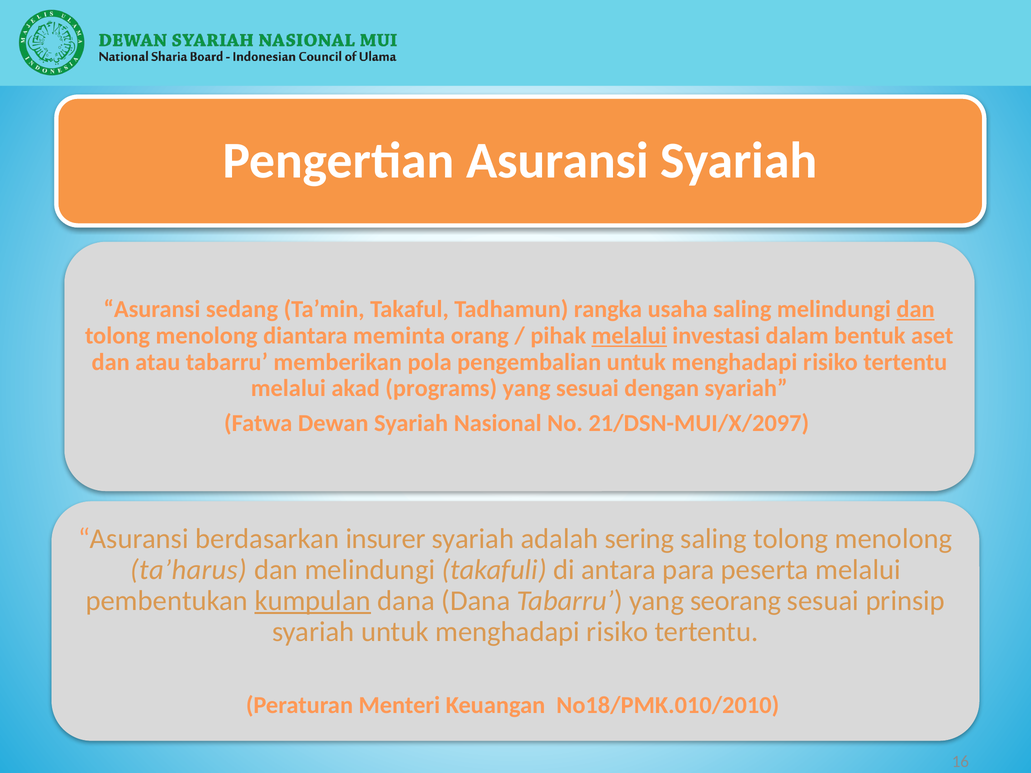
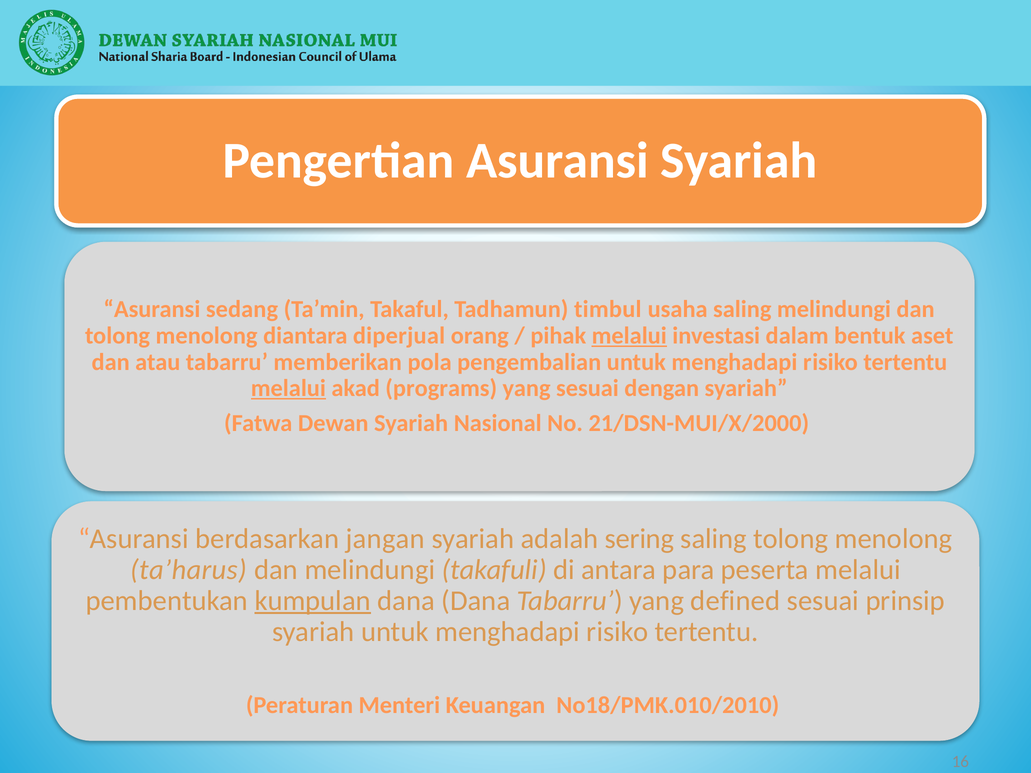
rangka: rangka -> timbul (608, 310)
dan underline: present -> none (916, 310)
meminta: meminta -> diperjual (399, 336)
melalui underline: none -> present (288, 388)
21/DSN-MUI/X/2097: 21/DSN-MUI/X/2097 -> 21/DSN-MUI/X/2000 (699, 423)
insurer: insurer -> jangan (385, 539)
seorang: seorang -> defined (735, 601)
